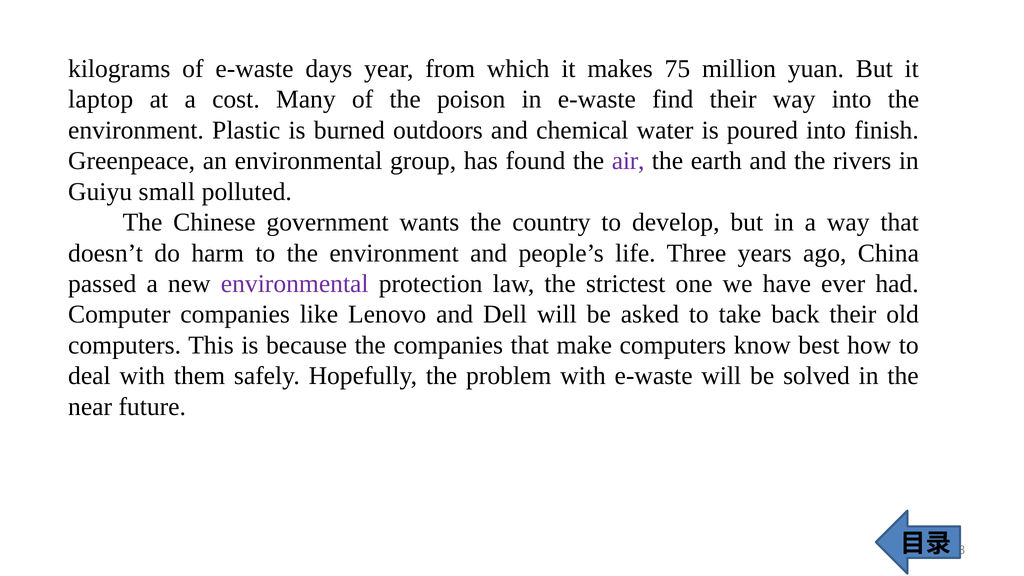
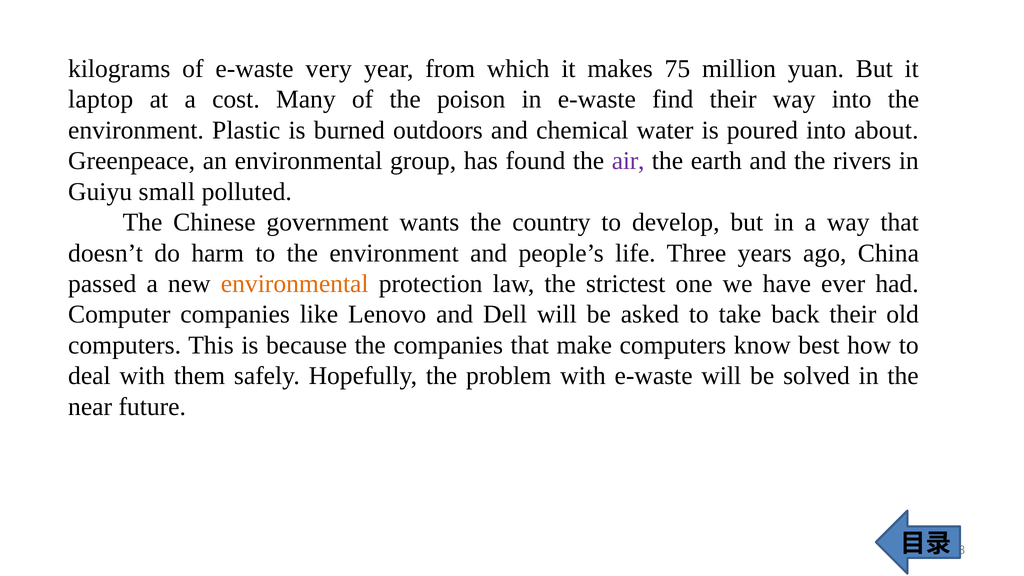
days: days -> very (329, 69)
finish: finish -> about (886, 130)
environmental colour: purple -> orange (295, 284)
